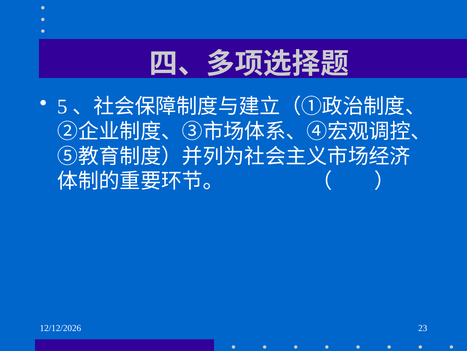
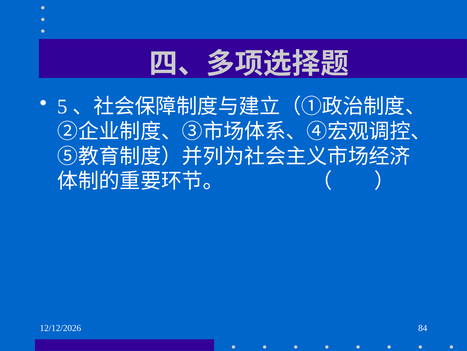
23: 23 -> 84 (423, 328)
